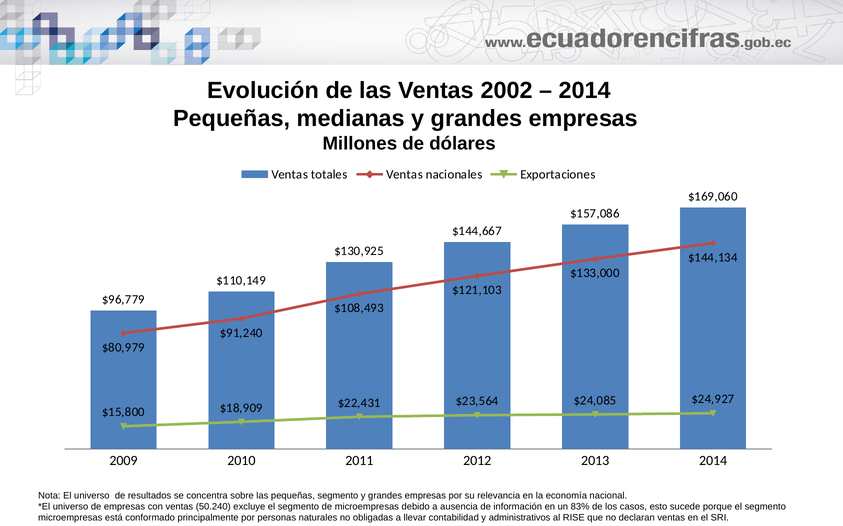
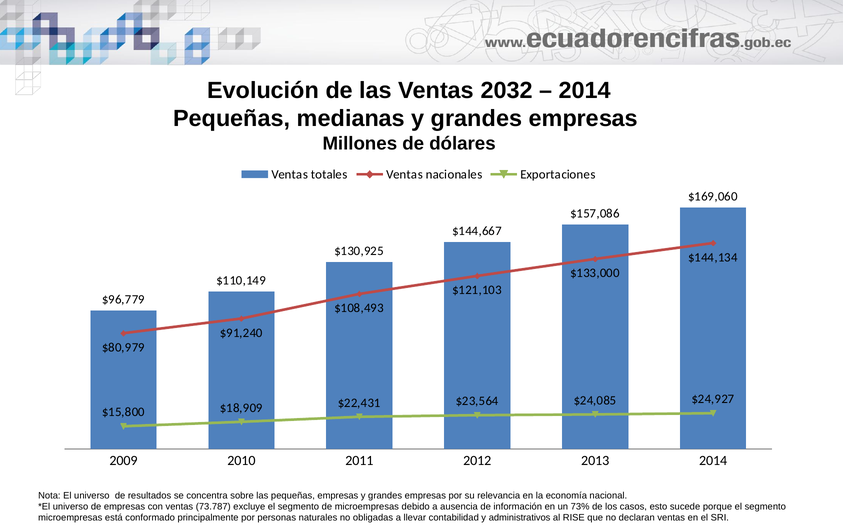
2002: 2002 -> 2032 (507, 91)
pequeñas segmento: segmento -> empresas (338, 496)
50.240: 50.240 -> 73.787 (213, 507)
83%: 83% -> 73% (580, 507)
